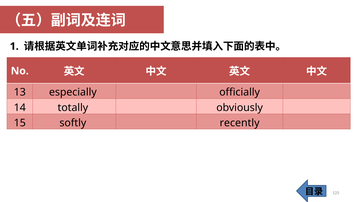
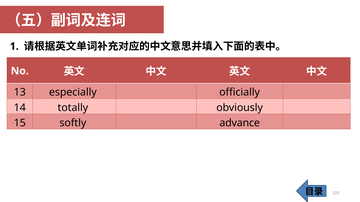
recently: recently -> advance (240, 123)
